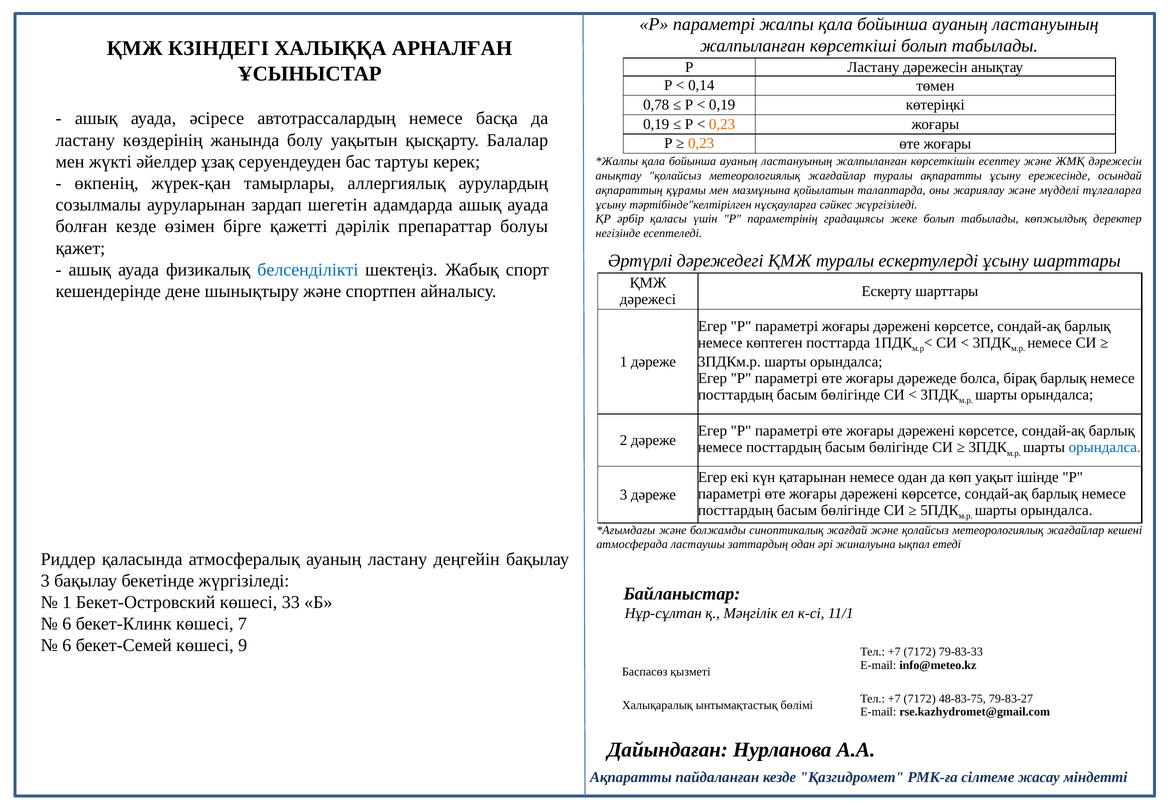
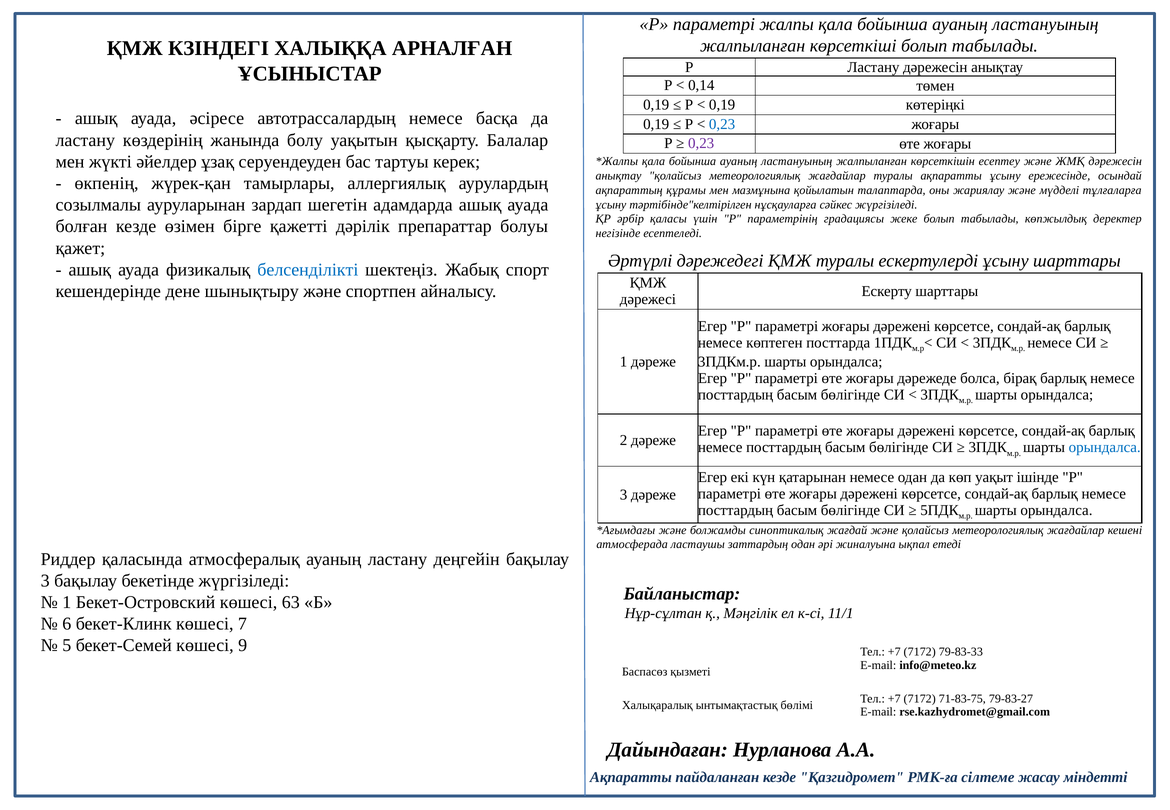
0,78: 0,78 -> 0,19 (656, 105)
0,23 colour: orange -> blue (722, 124)
0,23 colour: orange -> purple (701, 143)
33: 33 -> 63 (291, 602)
6: 6 -> 5 (67, 646)
48-83-75: 48-83-75 -> 71-83-75 (962, 699)
